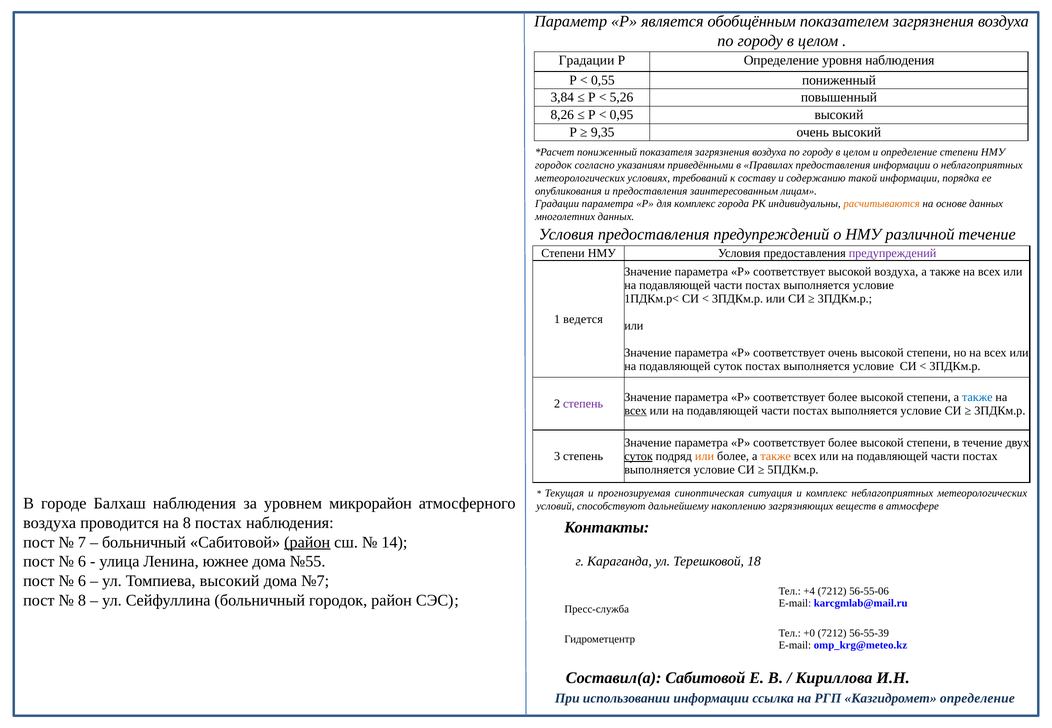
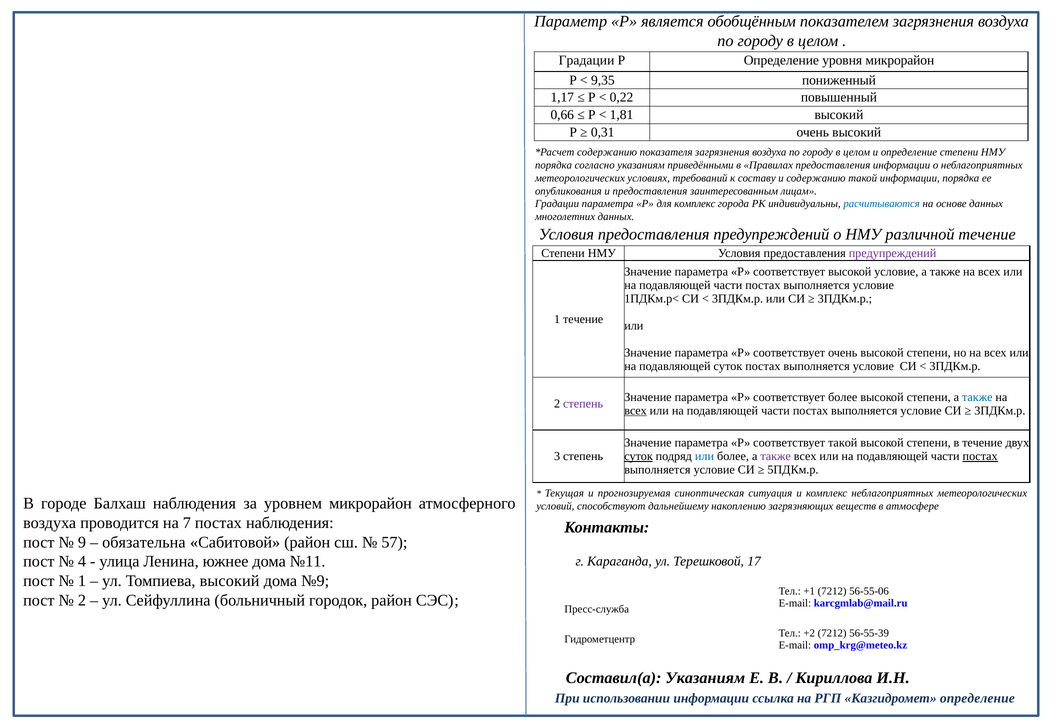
уровня наблюдения: наблюдения -> микрорайон (900, 60)
0,55: 0,55 -> 9,35 (603, 80)
3,84: 3,84 -> 1,17 (562, 97)
5,26: 5,26 -> 0,22 (621, 97)
8,26: 8,26 -> 0,66 (562, 115)
0,95: 0,95 -> 1,81 (621, 115)
9,35: 9,35 -> 0,31 (603, 132)
пониженный: пониженный -> содержанию (607, 152)
городок: городок -> порядка (553, 165)
расчитываются colour: orange -> blue (882, 204)
высокой воздуха: воздуха -> условие (896, 272)
1 ведется: ведется -> течение (583, 319)
более: более -> такой (843, 443)
или colour: orange -> blue (704, 457)
также colour: orange -> purple (776, 457)
постах underline: none -> present (980, 457)
на 8: 8 -> 7 (187, 523)
7: 7 -> 9 (82, 542)
больничный: больничный -> обязательна (144, 542)
район underline: present -> none (307, 542)
14: 14 -> 57 (394, 542)
6: 6 -> 4 (82, 562)
№55: №55 -> №11 (308, 562)
18: 18 -> 17 (754, 562)
6: 6 -> 1 (82, 581)
№7: №7 -> №9 (315, 581)
+4: +4 -> +1 (809, 591)
8: 8 -> 2 (82, 601)
+0: +0 -> +2 (809, 633)
Составил(а Сабитовой: Сабитовой -> Указаниям (705, 678)
